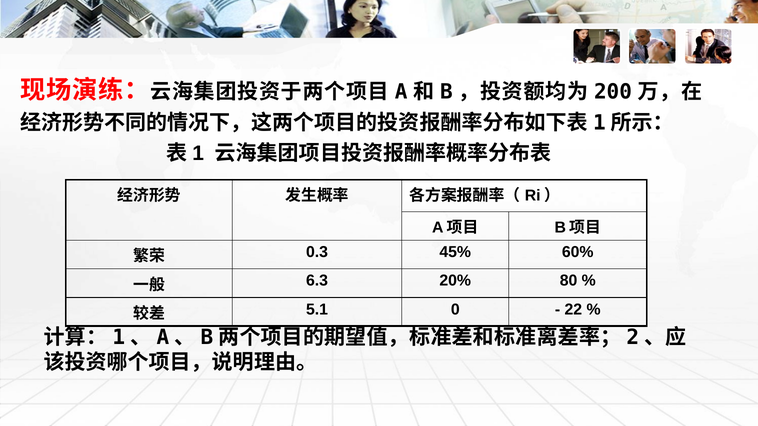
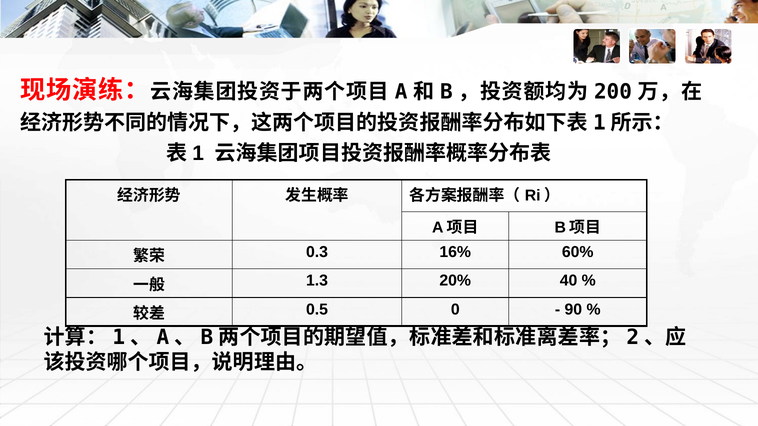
45%: 45% -> 16% (455, 252)
6.3: 6.3 -> 1.3 (317, 281)
80: 80 -> 40 (569, 281)
5.1: 5.1 -> 0.5 (317, 310)
22: 22 -> 90 (573, 310)
